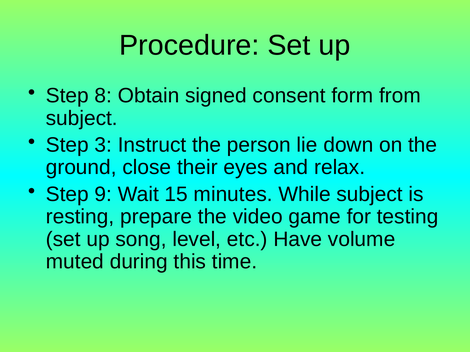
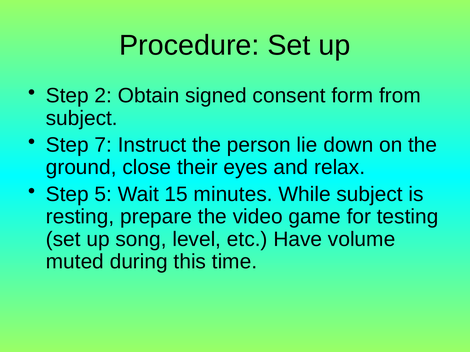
8: 8 -> 2 (103, 96)
3: 3 -> 7 (103, 145)
9: 9 -> 5 (103, 194)
